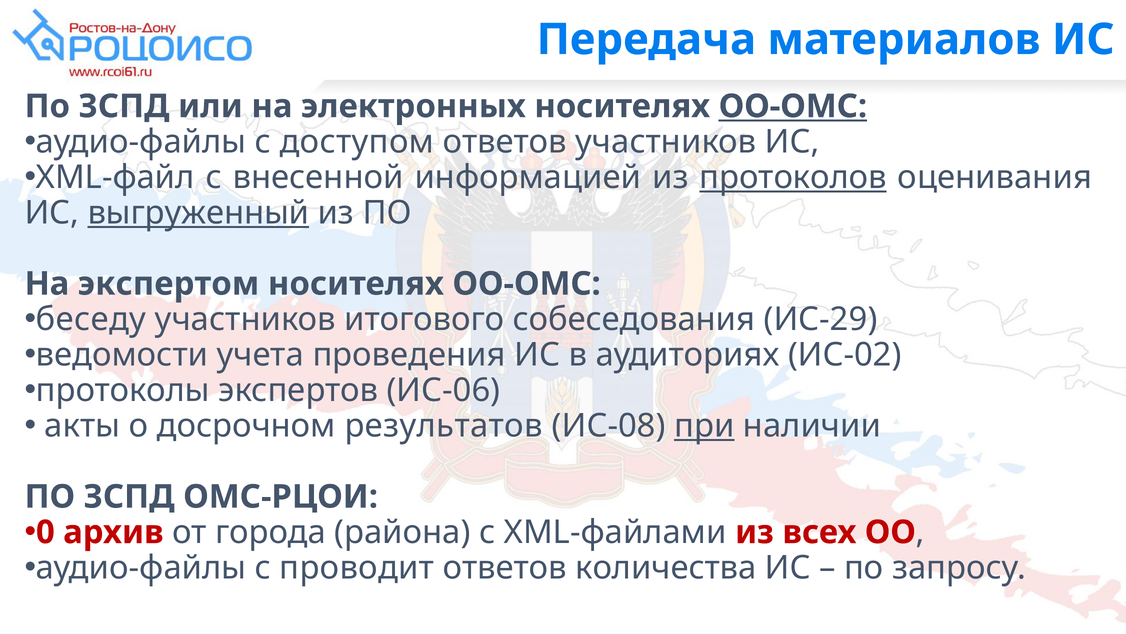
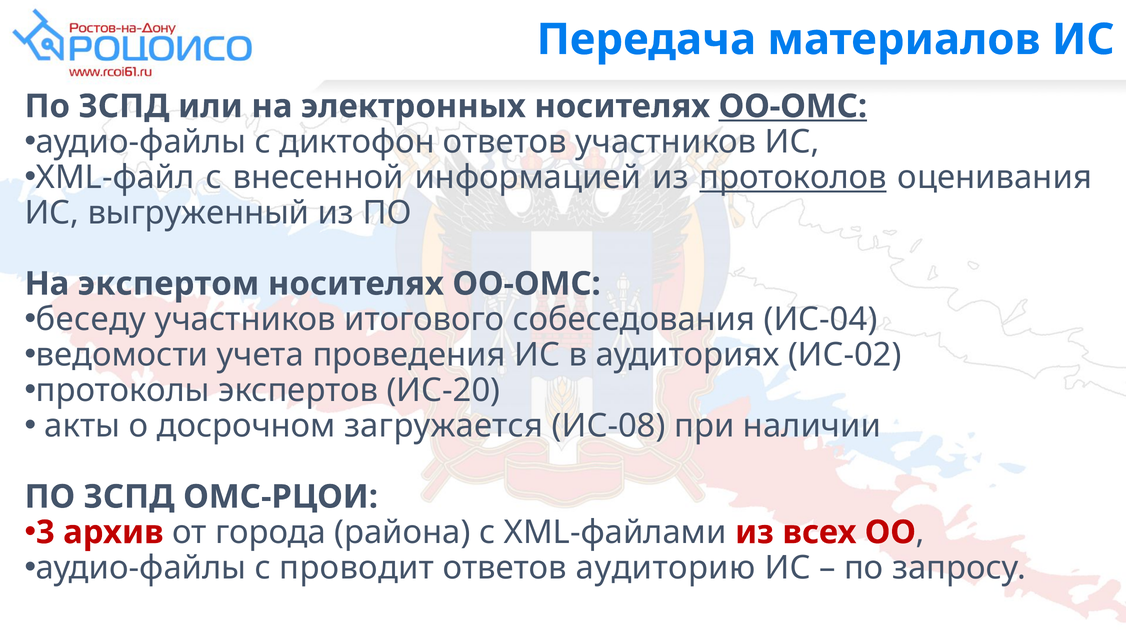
доступом: доступом -> диктофон (357, 142)
выгруженный underline: present -> none (198, 213)
ИС-29: ИС-29 -> ИС-04 (821, 319)
ИС-06: ИС-06 -> ИС-20 (443, 390)
результатов: результатов -> загружается (444, 425)
при underline: present -> none (704, 425)
0: 0 -> 3 (45, 532)
количества: количества -> аудиторию (666, 567)
